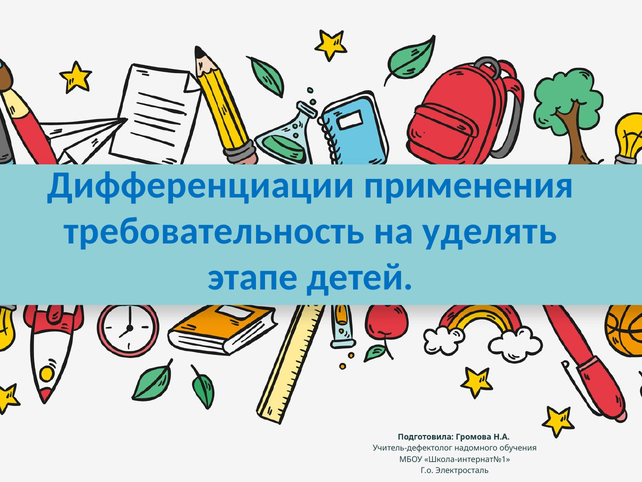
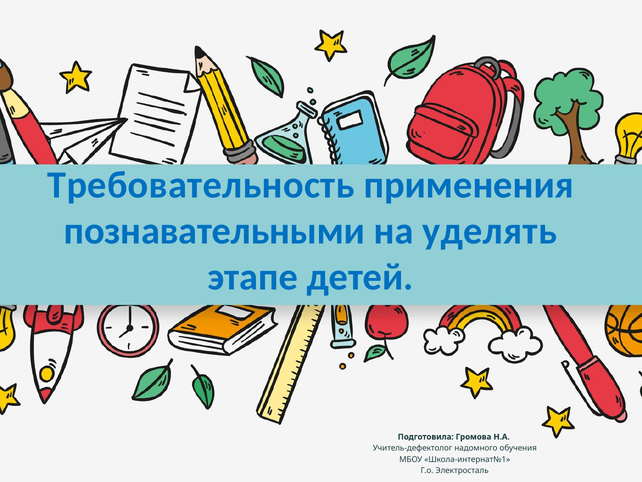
Дифференциации: Дифференциации -> Требовательность (201, 185)
требовательность: требовательность -> познавательными (215, 231)
